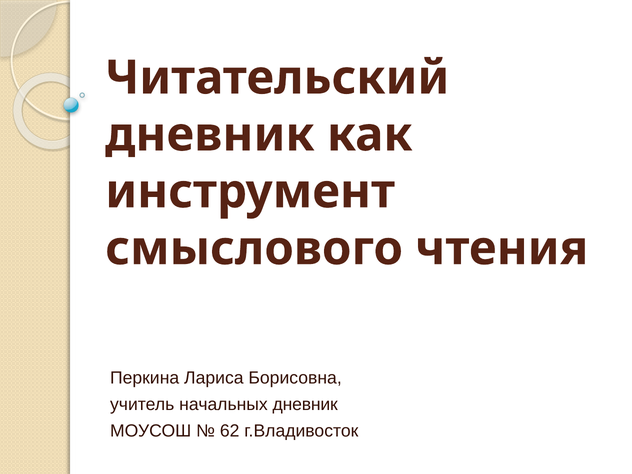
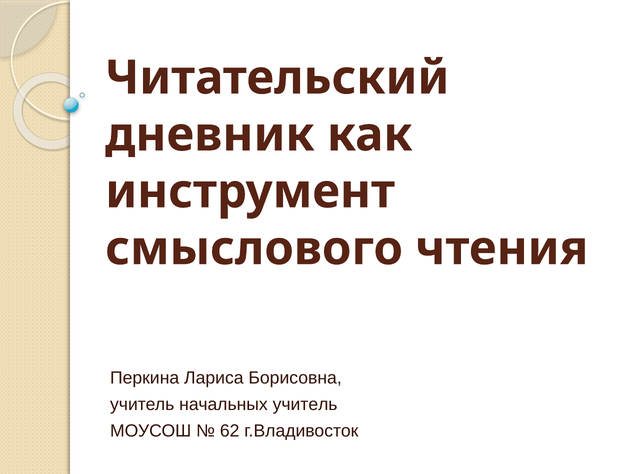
начальных дневник: дневник -> учитель (305, 405)
